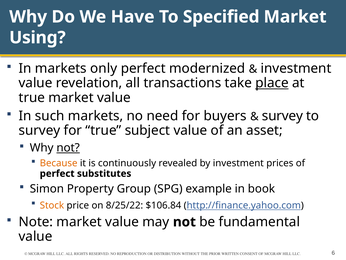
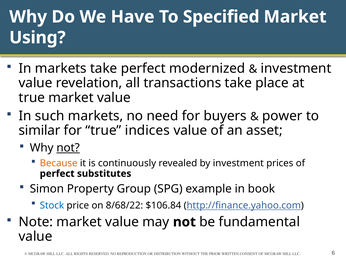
markets only: only -> take (104, 68)
place underline: present -> none (272, 83)
survey: survey -> power (282, 116)
survey: survey -> similar (40, 130)
subject: subject -> indices (147, 130)
Stock colour: orange -> blue (52, 205)
8/25/22: 8/25/22 -> 8/68/22 (124, 205)
